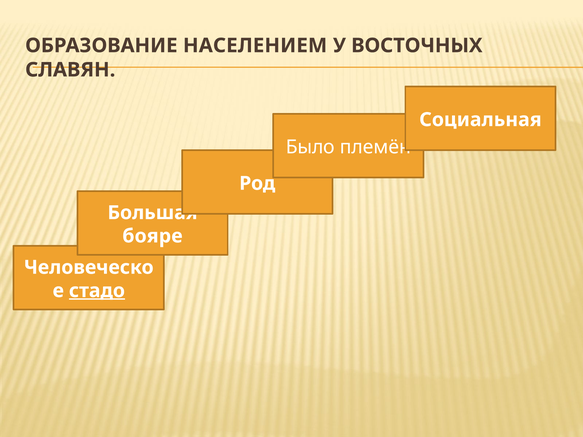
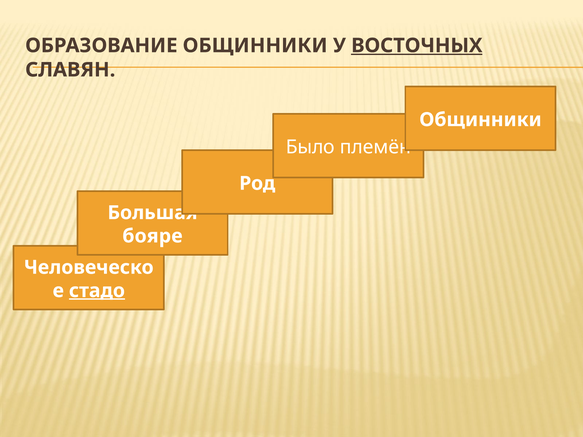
ОБРАЗОВАНИЕ НАСЕЛЕНИЕМ: НАСЕЛЕНИЕМ -> ОБЩИННИКИ (255, 46)
ВОСТОЧНЫХ underline: none -> present (417, 46)
Социальная: Социальная -> Общинники (480, 120)
